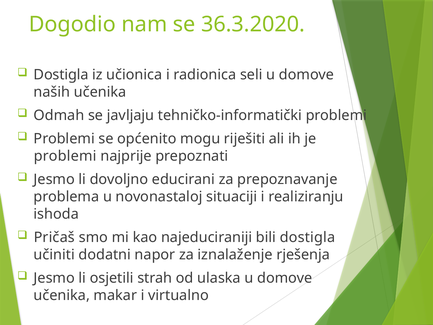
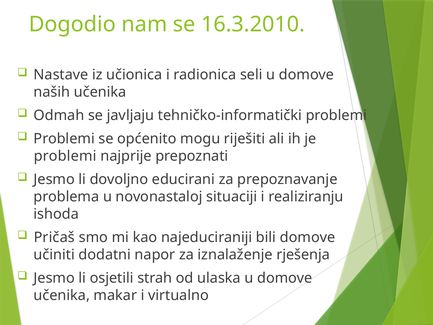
36.3.2020: 36.3.2020 -> 16.3.2010 (253, 24)
Dostigla: Dostigla -> Nastave (61, 75)
bili dostigla: dostigla -> domove (308, 237)
